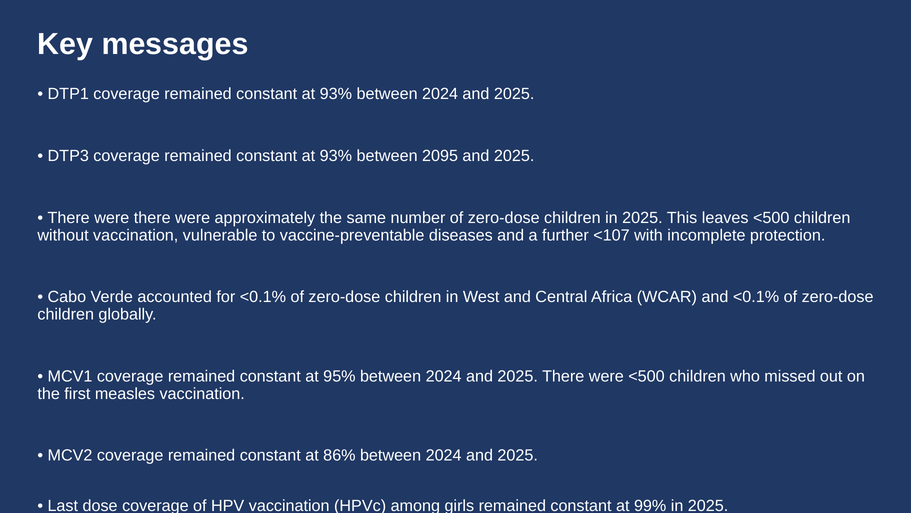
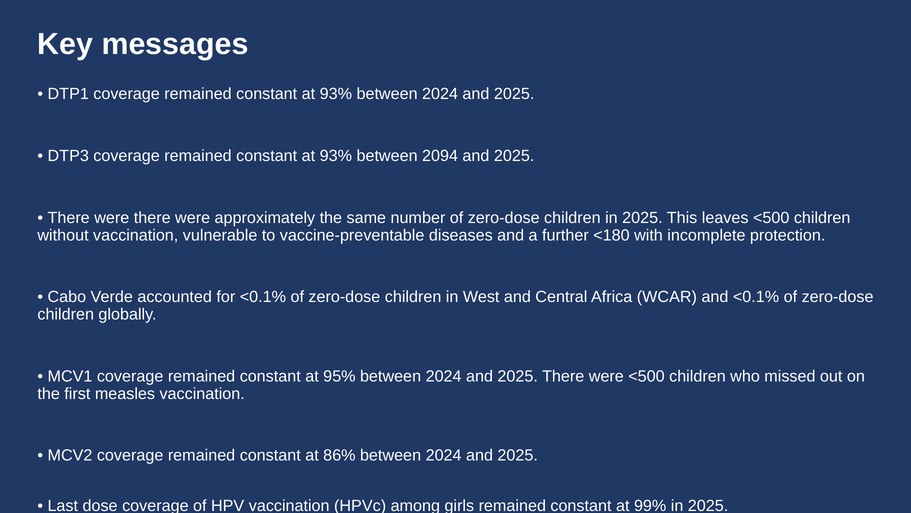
2095: 2095 -> 2094 (440, 156)
<107: <107 -> <180 (611, 235)
